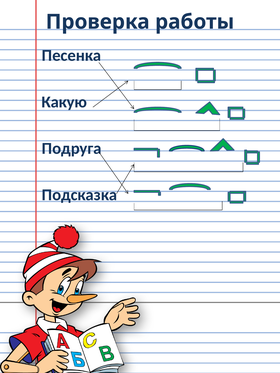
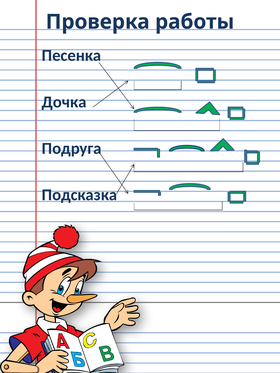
Какую: Какую -> Дочка (64, 102)
